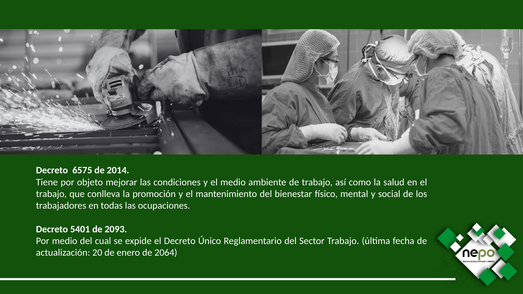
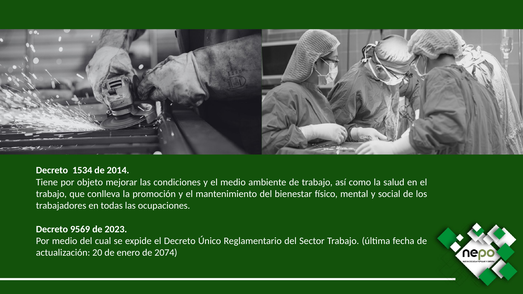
6575: 6575 -> 1534 (82, 170)
5401: 5401 -> 9569 (80, 229)
2093: 2093 -> 2023 (116, 229)
2064: 2064 -> 2074 (166, 253)
